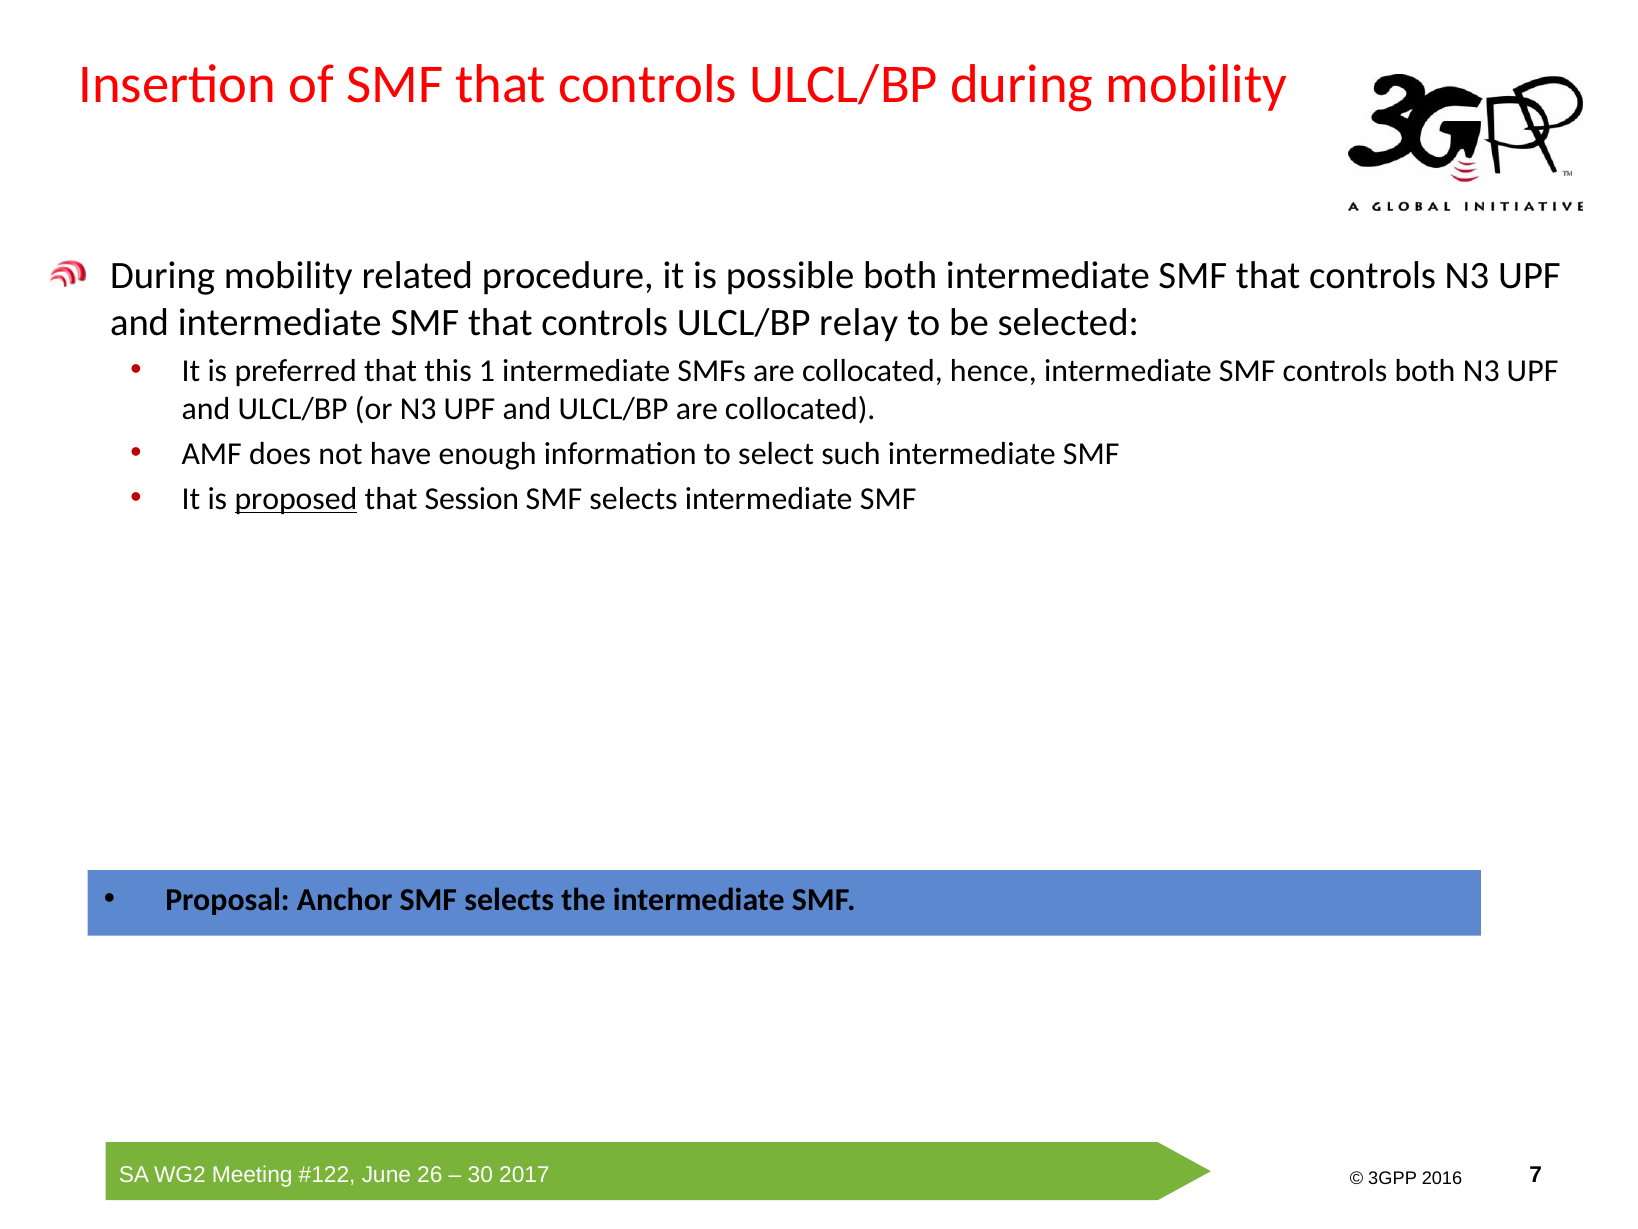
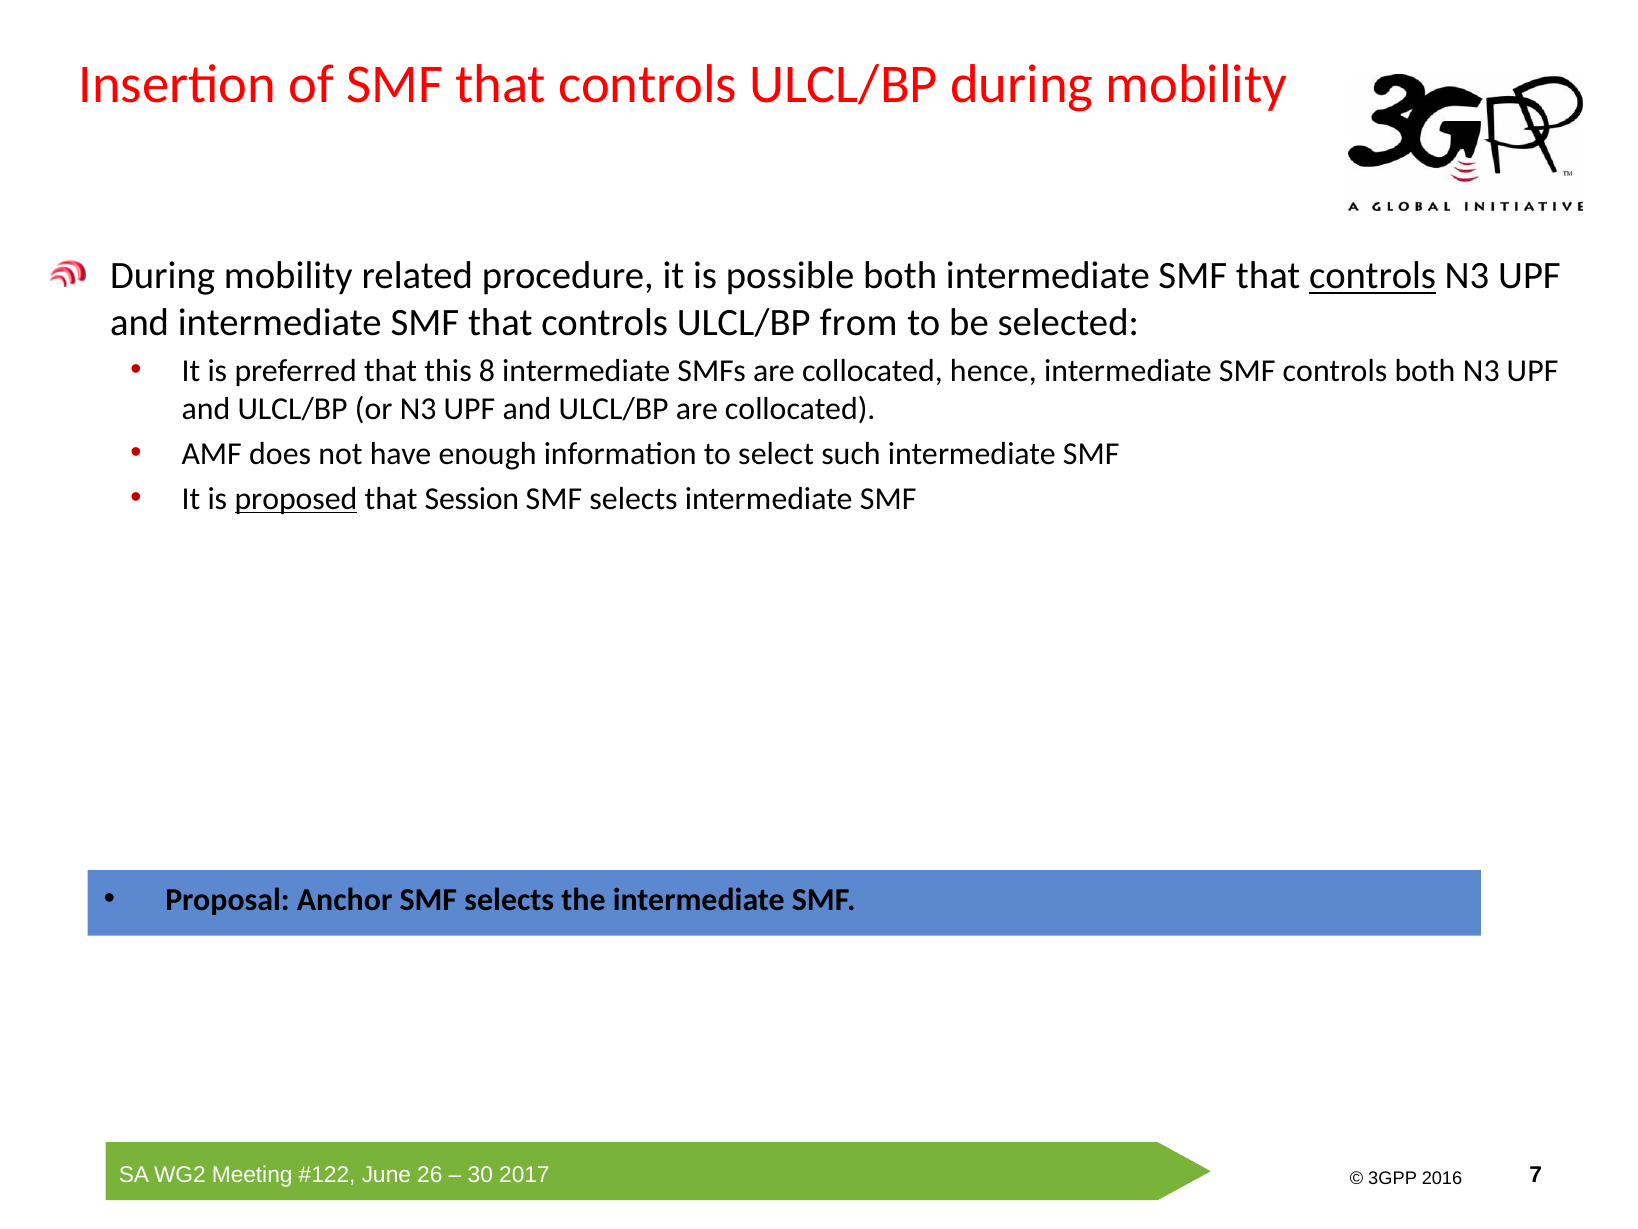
controls underline: none -> present (1373, 276)
relay: relay -> from (859, 323)
1: 1 -> 8 (487, 371)
